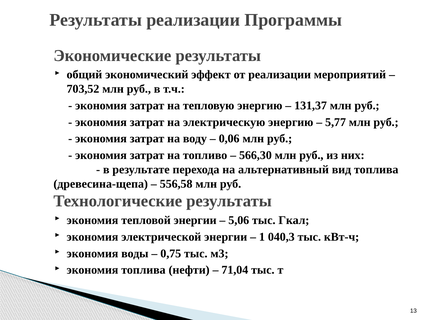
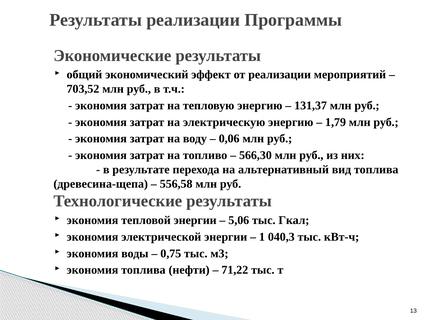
5,77: 5,77 -> 1,79 (336, 122)
71,04: 71,04 -> 71,22 (235, 270)
